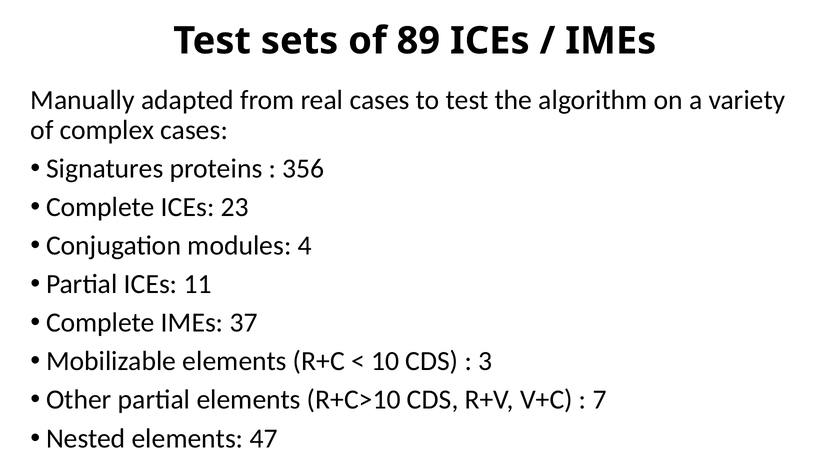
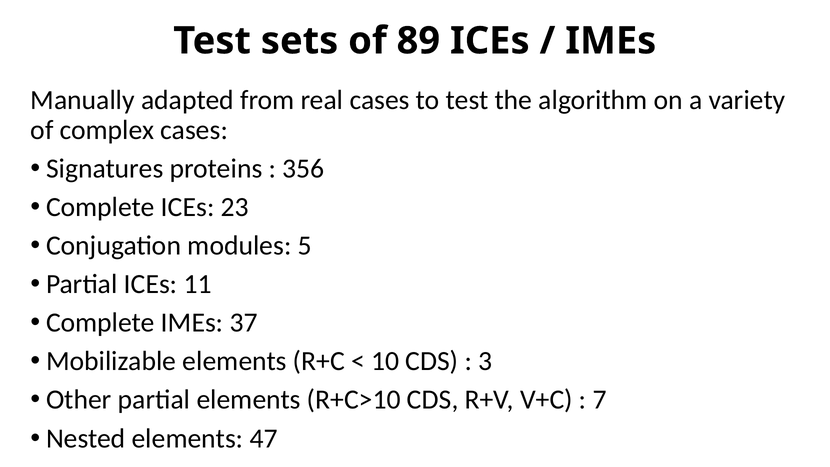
4: 4 -> 5 (305, 246)
